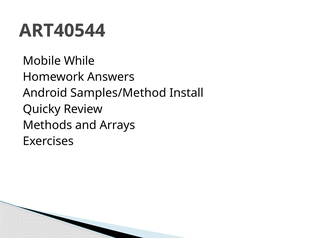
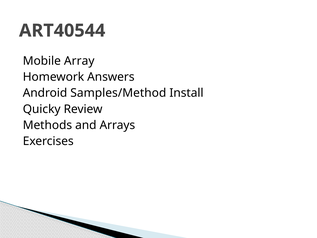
While: While -> Array (79, 61)
